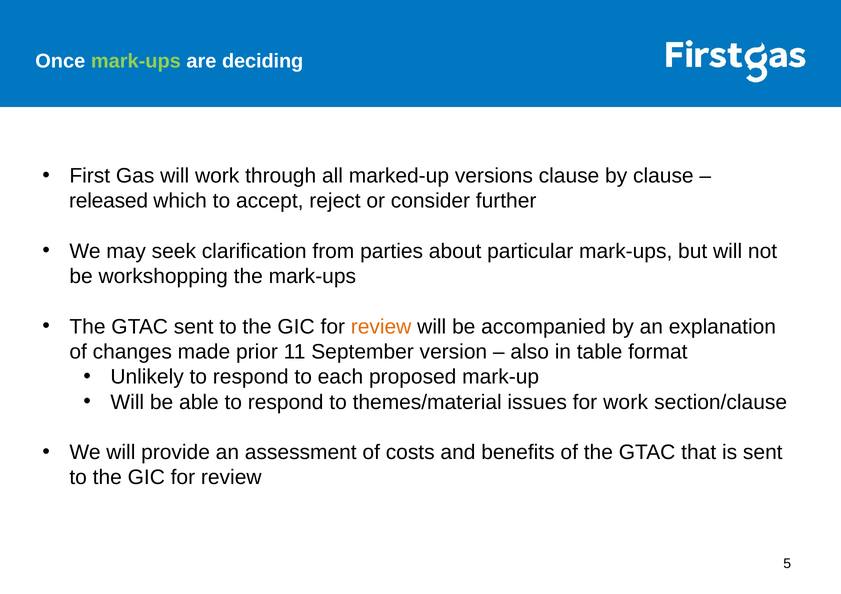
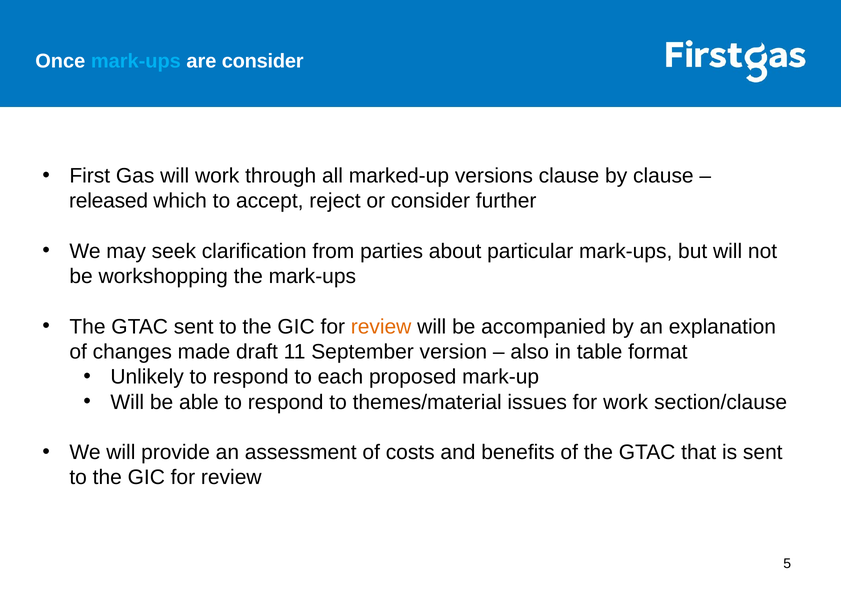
mark-ups colour: light green -> light blue (136, 61)
are deciding: deciding -> consider (263, 61)
prior: prior -> draft (257, 352)
